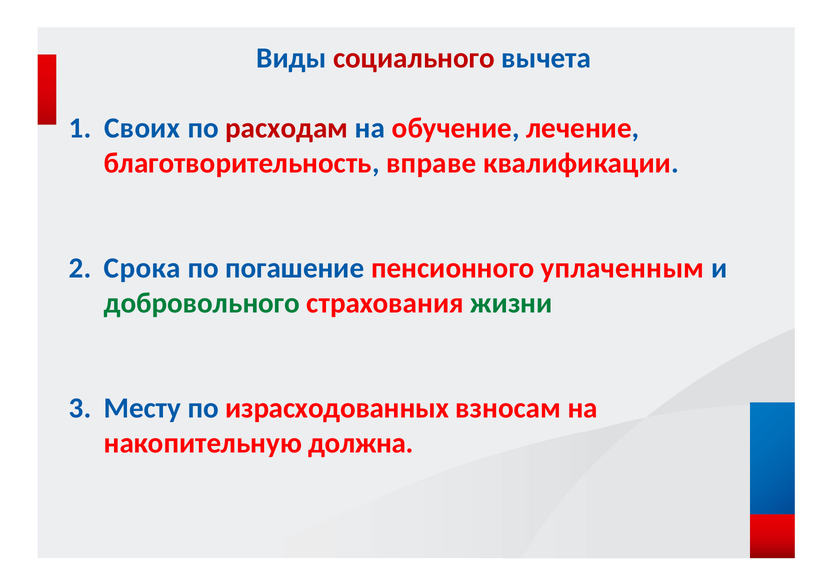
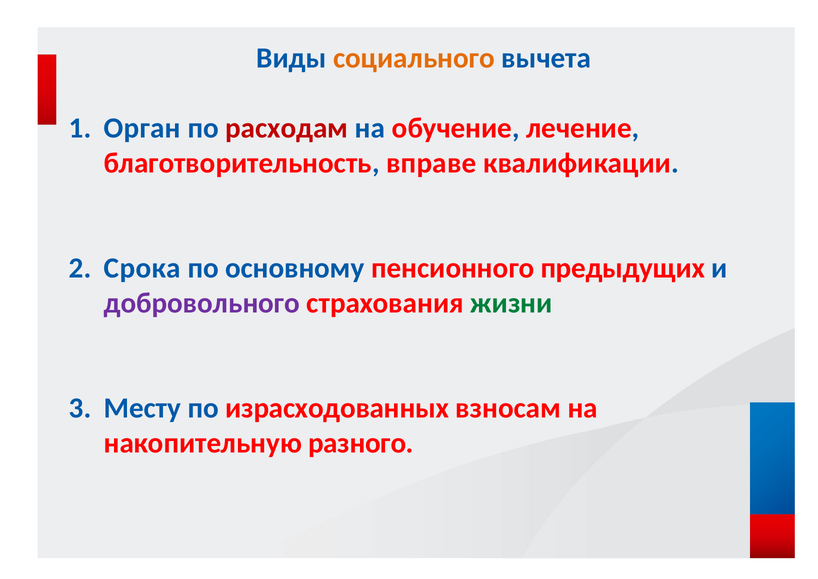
социального colour: red -> orange (414, 58)
Своих: Своих -> Орган (142, 128)
погашение: погашение -> основному (295, 268)
уплаченным: уплаченным -> предыдущих (623, 268)
добровольного colour: green -> purple (202, 303)
должна: должна -> разного (361, 443)
